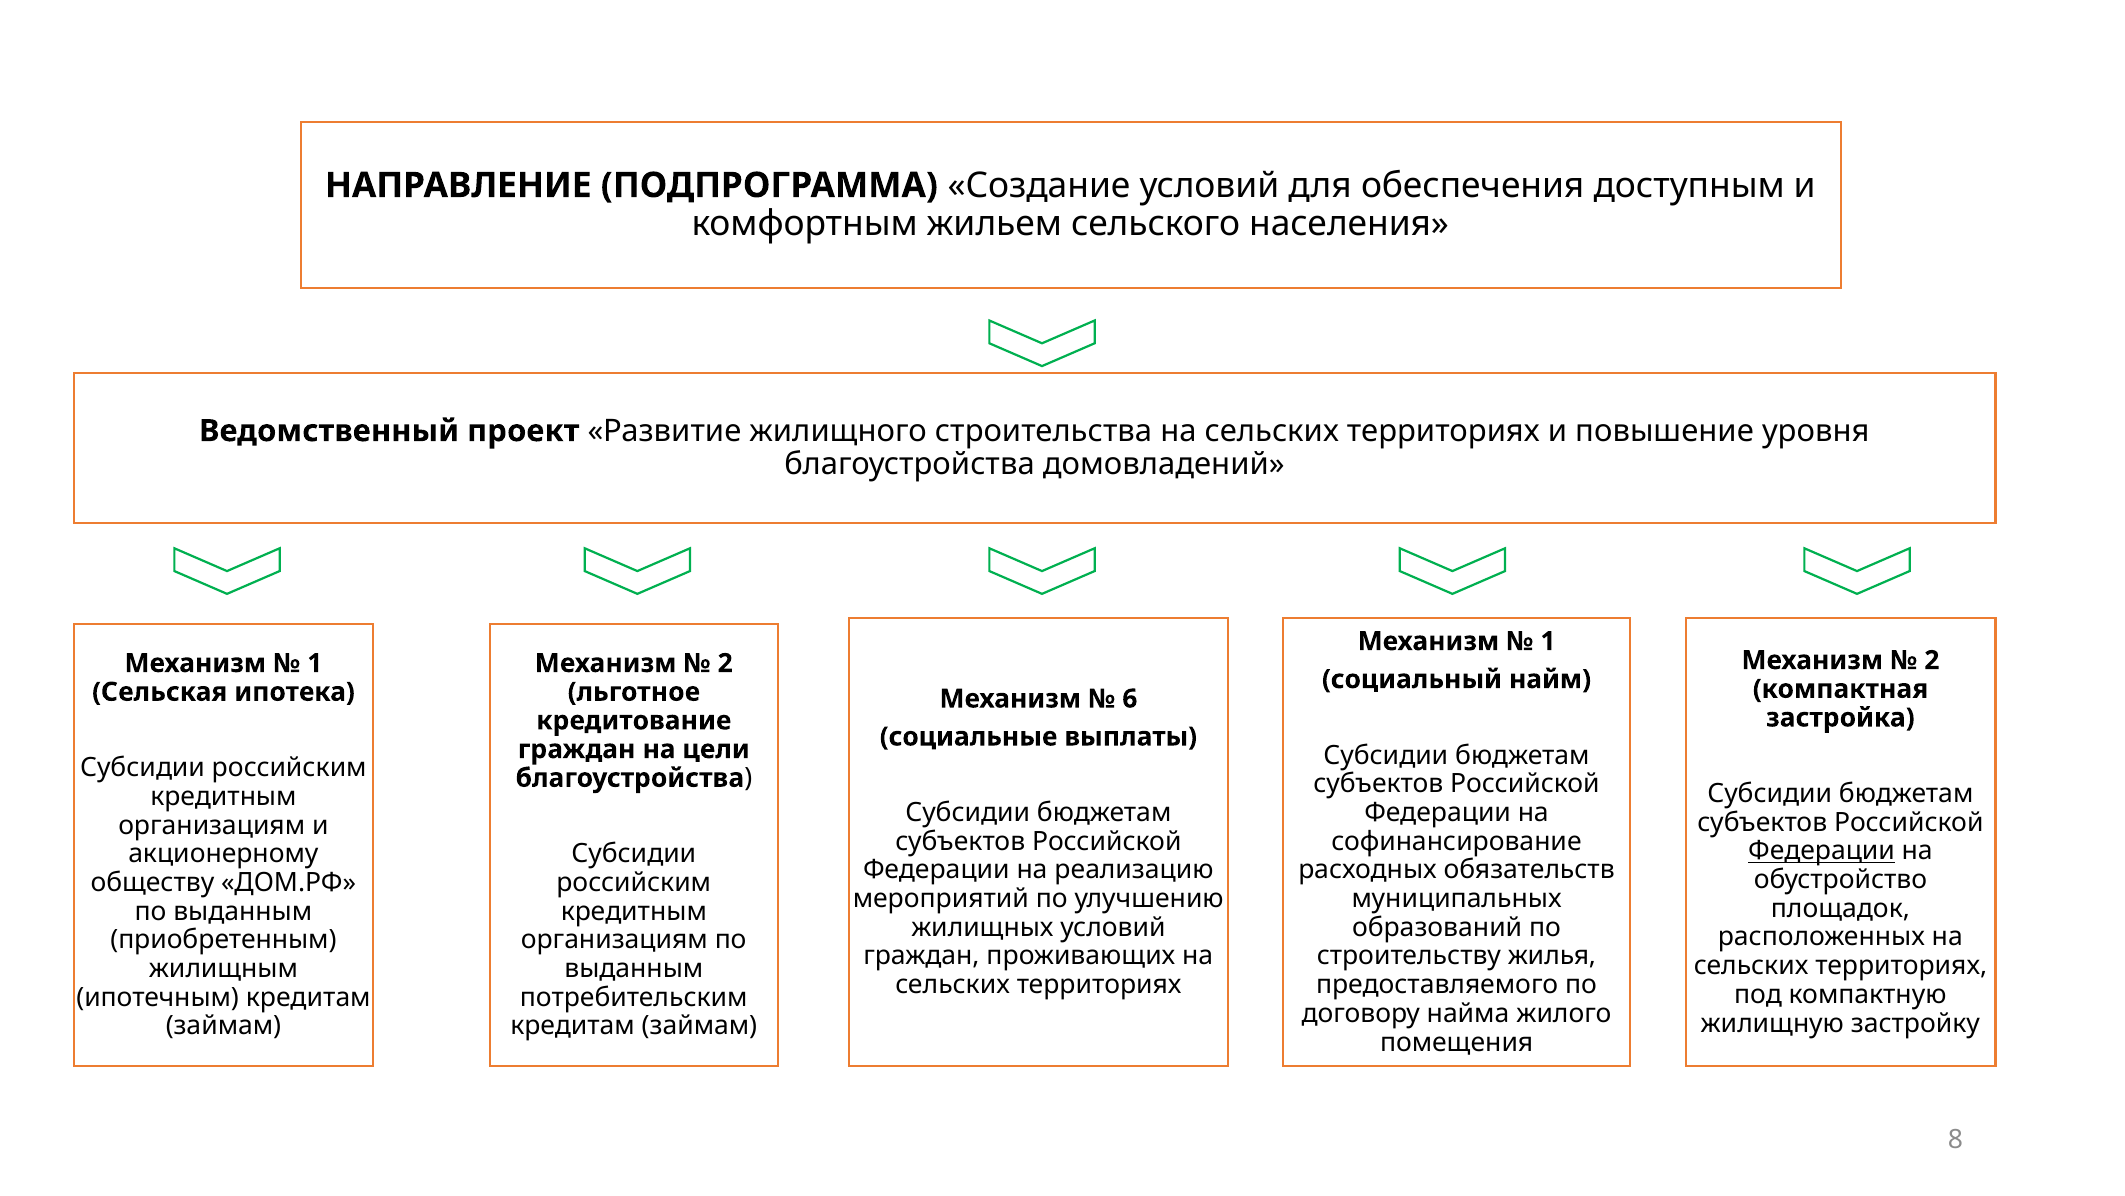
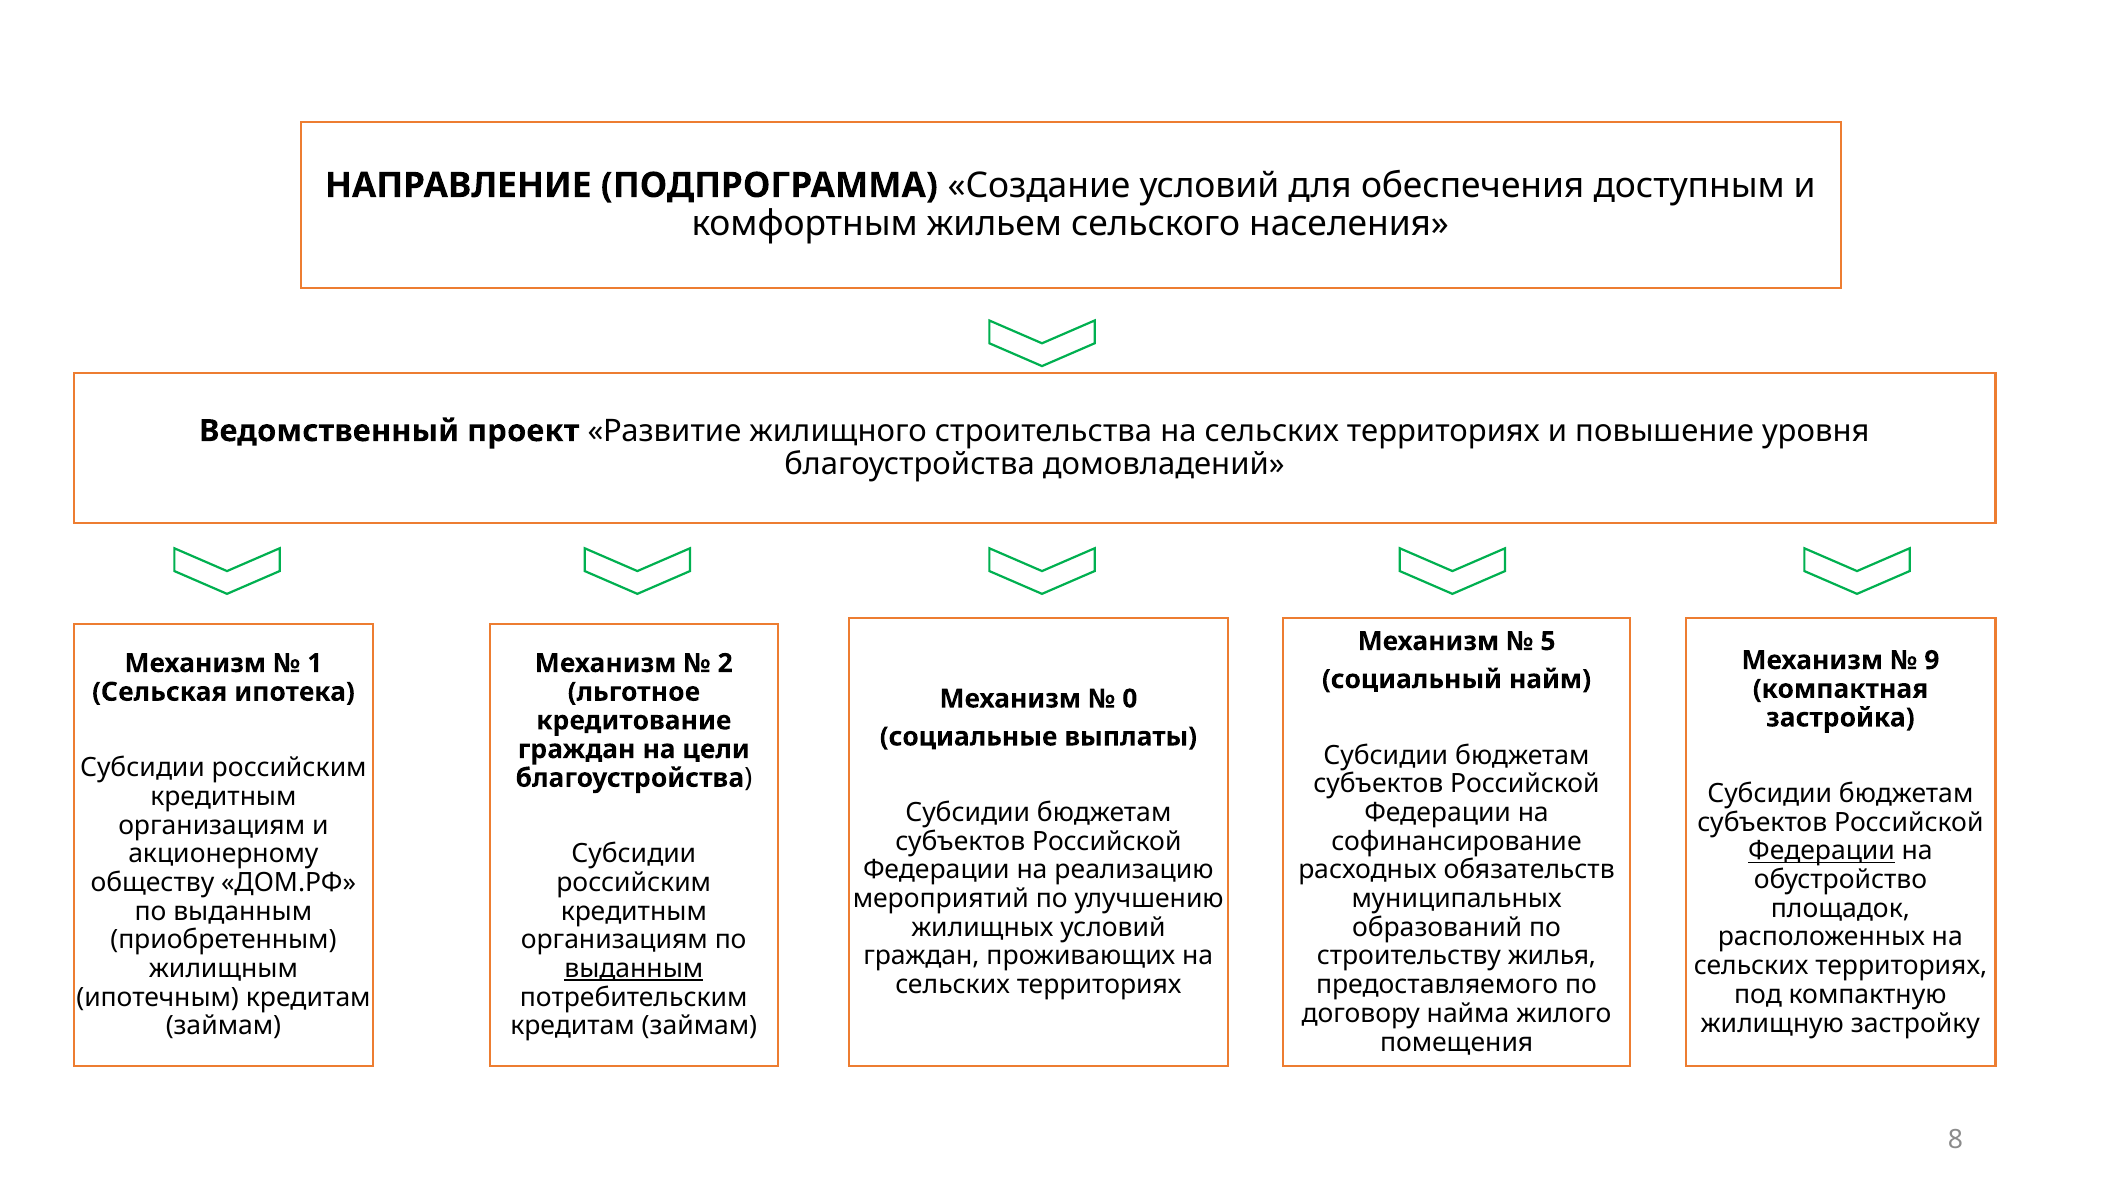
1: 1 -> 5 (1548, 641)
2: 2 -> 9 (1932, 660)
6: 6 -> 0 (1130, 698)
выданным underline: none -> present (634, 968)
